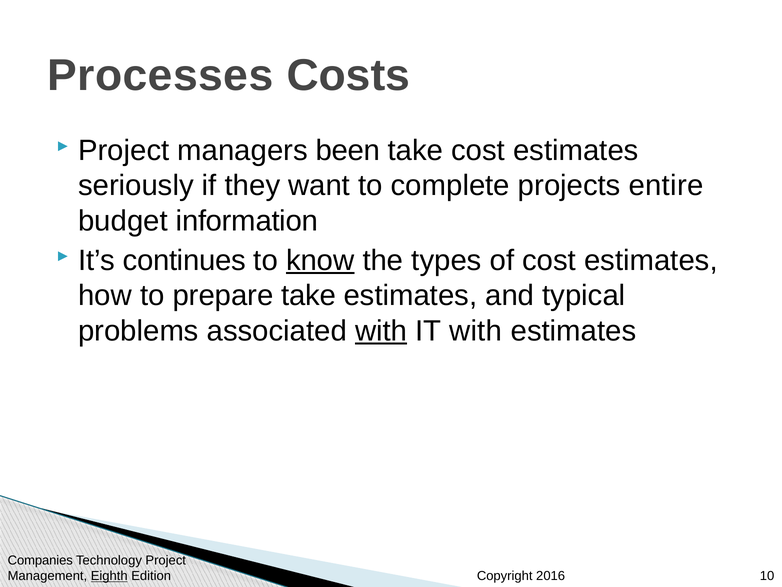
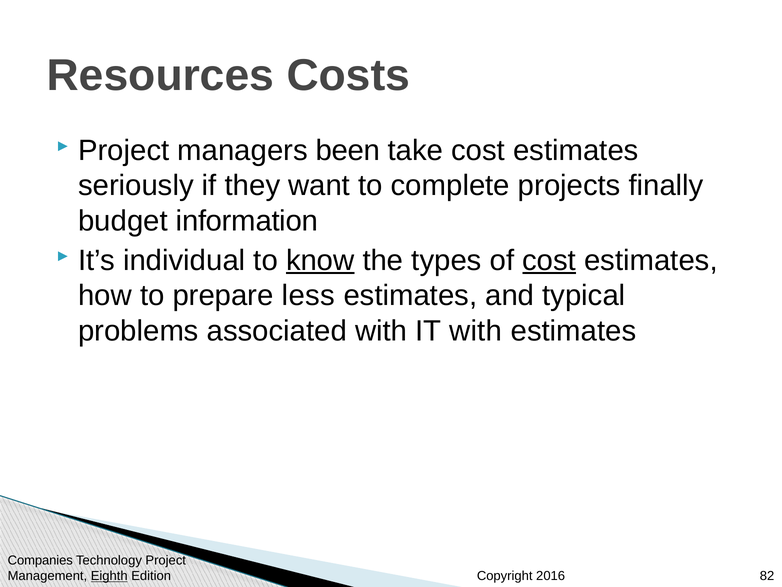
Processes: Processes -> Resources (161, 75)
entire: entire -> finally (666, 185)
continues: continues -> individual (184, 260)
cost underline: none -> present (549, 260)
prepare take: take -> less (308, 295)
with underline: present -> none (381, 331)
10: 10 -> 82 (767, 576)
